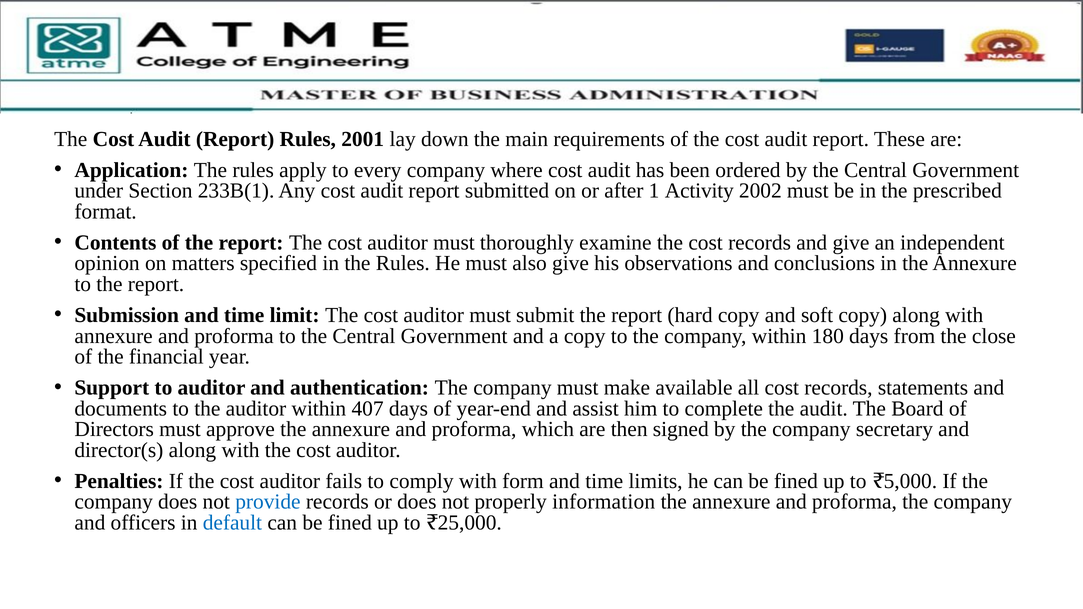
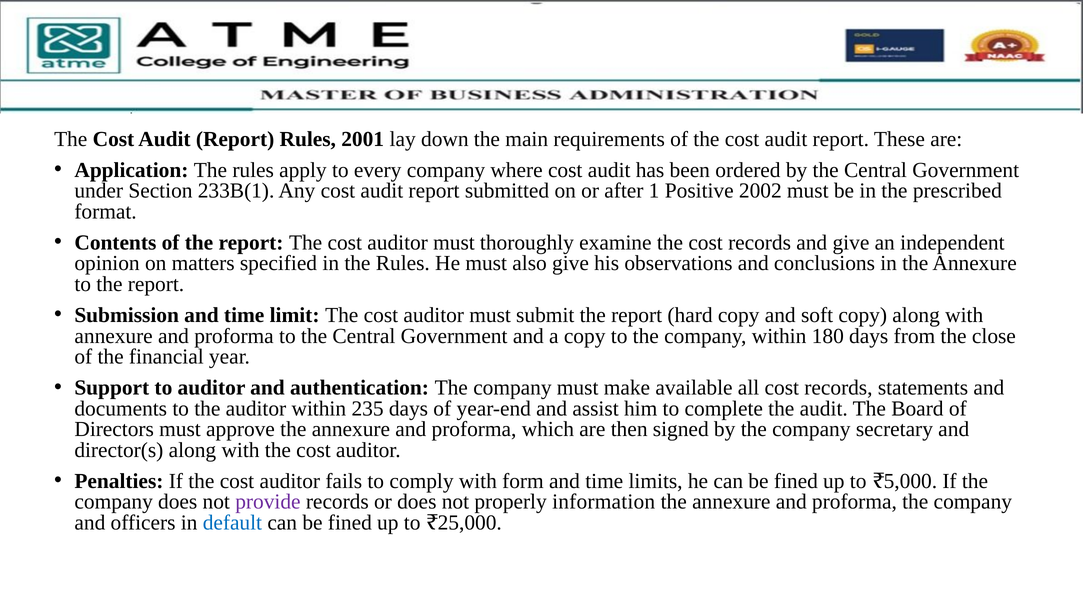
Activity: Activity -> Positive (699, 191)
407: 407 -> 235 (368, 409)
provide colour: blue -> purple (268, 502)
